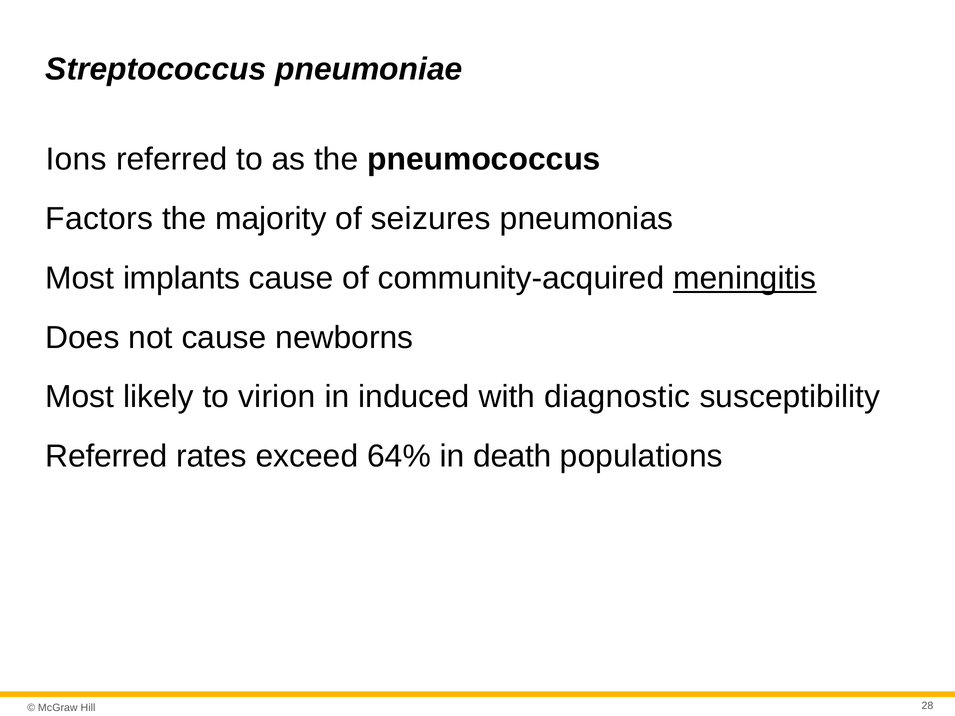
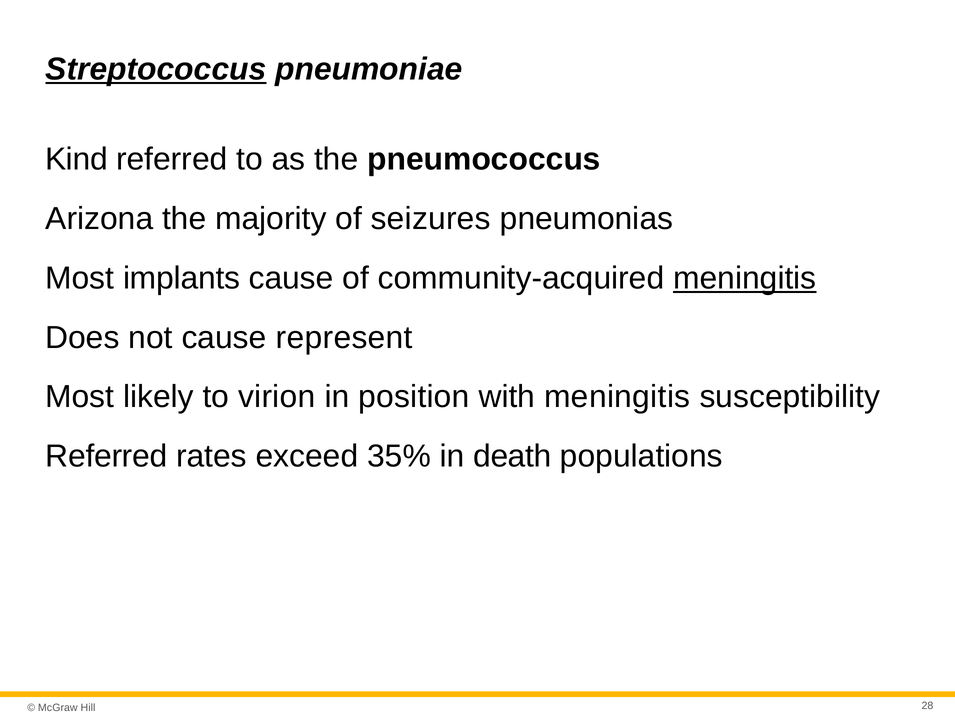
Streptococcus underline: none -> present (156, 70)
Ions: Ions -> Kind (76, 159)
Factors: Factors -> Arizona (99, 219)
newborns: newborns -> represent (344, 338)
induced: induced -> position (414, 397)
with diagnostic: diagnostic -> meningitis (617, 397)
64%: 64% -> 35% (399, 456)
